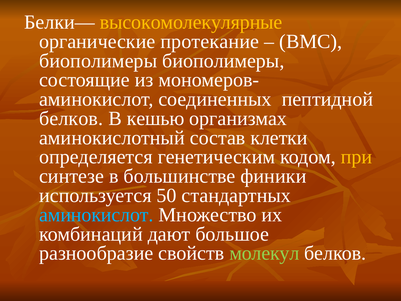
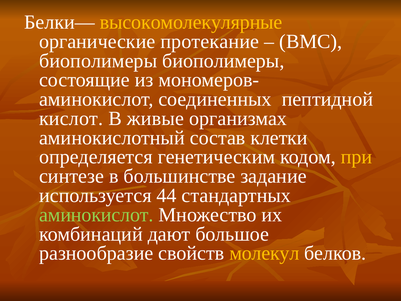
белков: белков -> кислот (71, 118)
кешью: кешью -> живые (155, 118)
финики: финики -> задание (274, 176)
50: 50 -> 44 (167, 195)
аминокислот colour: light blue -> light green (96, 215)
молекул colour: light green -> yellow (264, 253)
